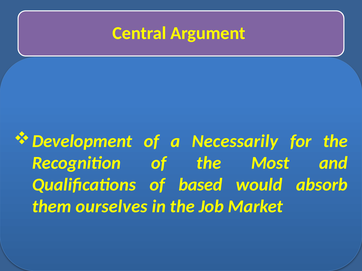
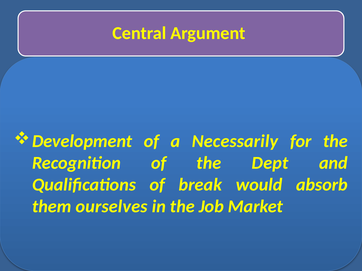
Most: Most -> Dept (270, 163)
based: based -> break (200, 185)
